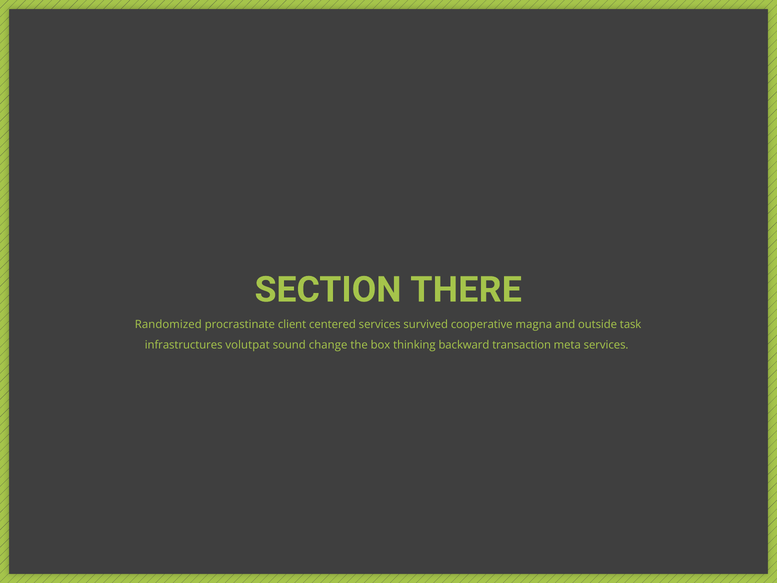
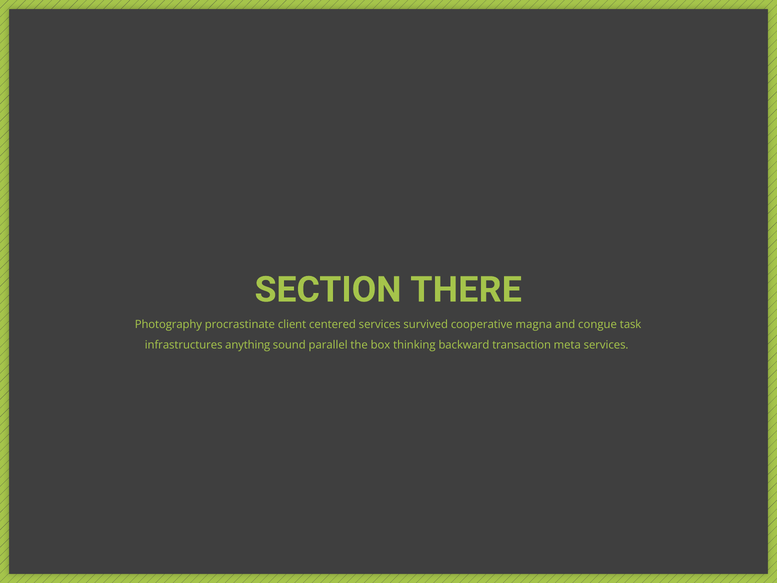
Randomized: Randomized -> Photography (168, 324)
outside: outside -> congue (597, 324)
volutpat: volutpat -> anything (248, 345)
change: change -> parallel (328, 345)
